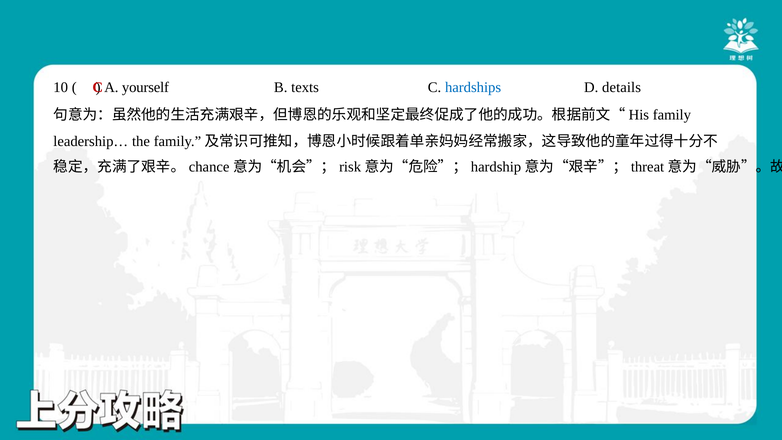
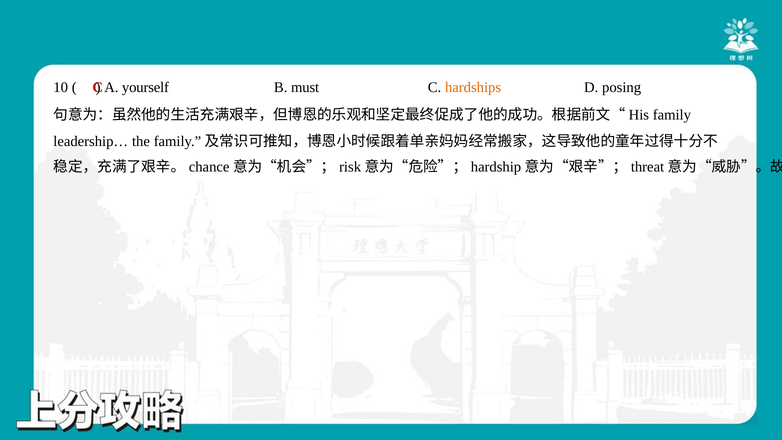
texts: texts -> must (305, 87)
hardships colour: blue -> orange (473, 87)
details: details -> posing (622, 87)
